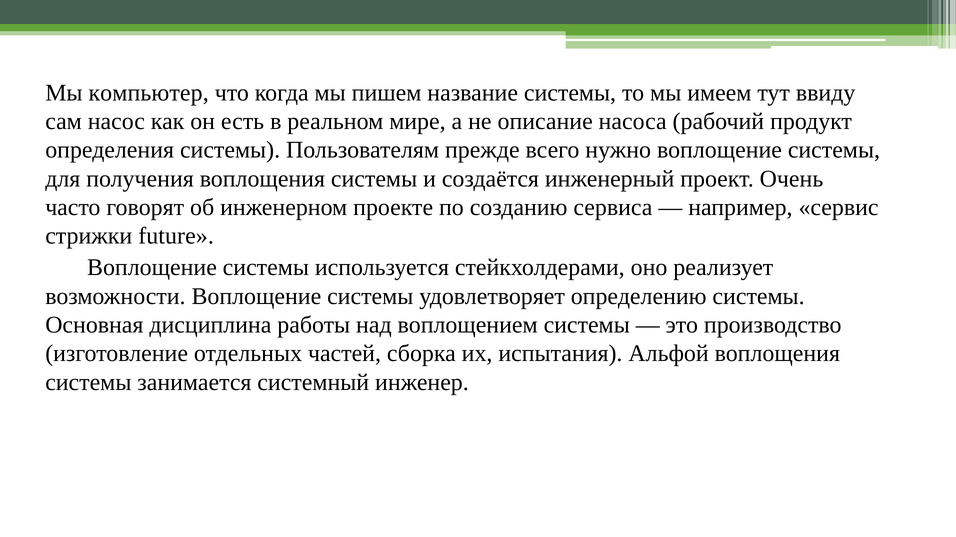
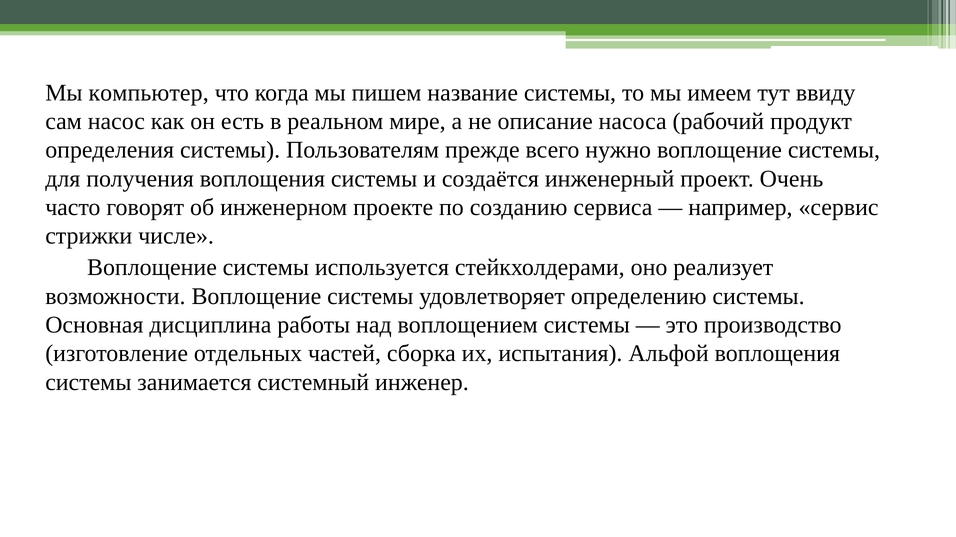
future: future -> числе (176, 236)
